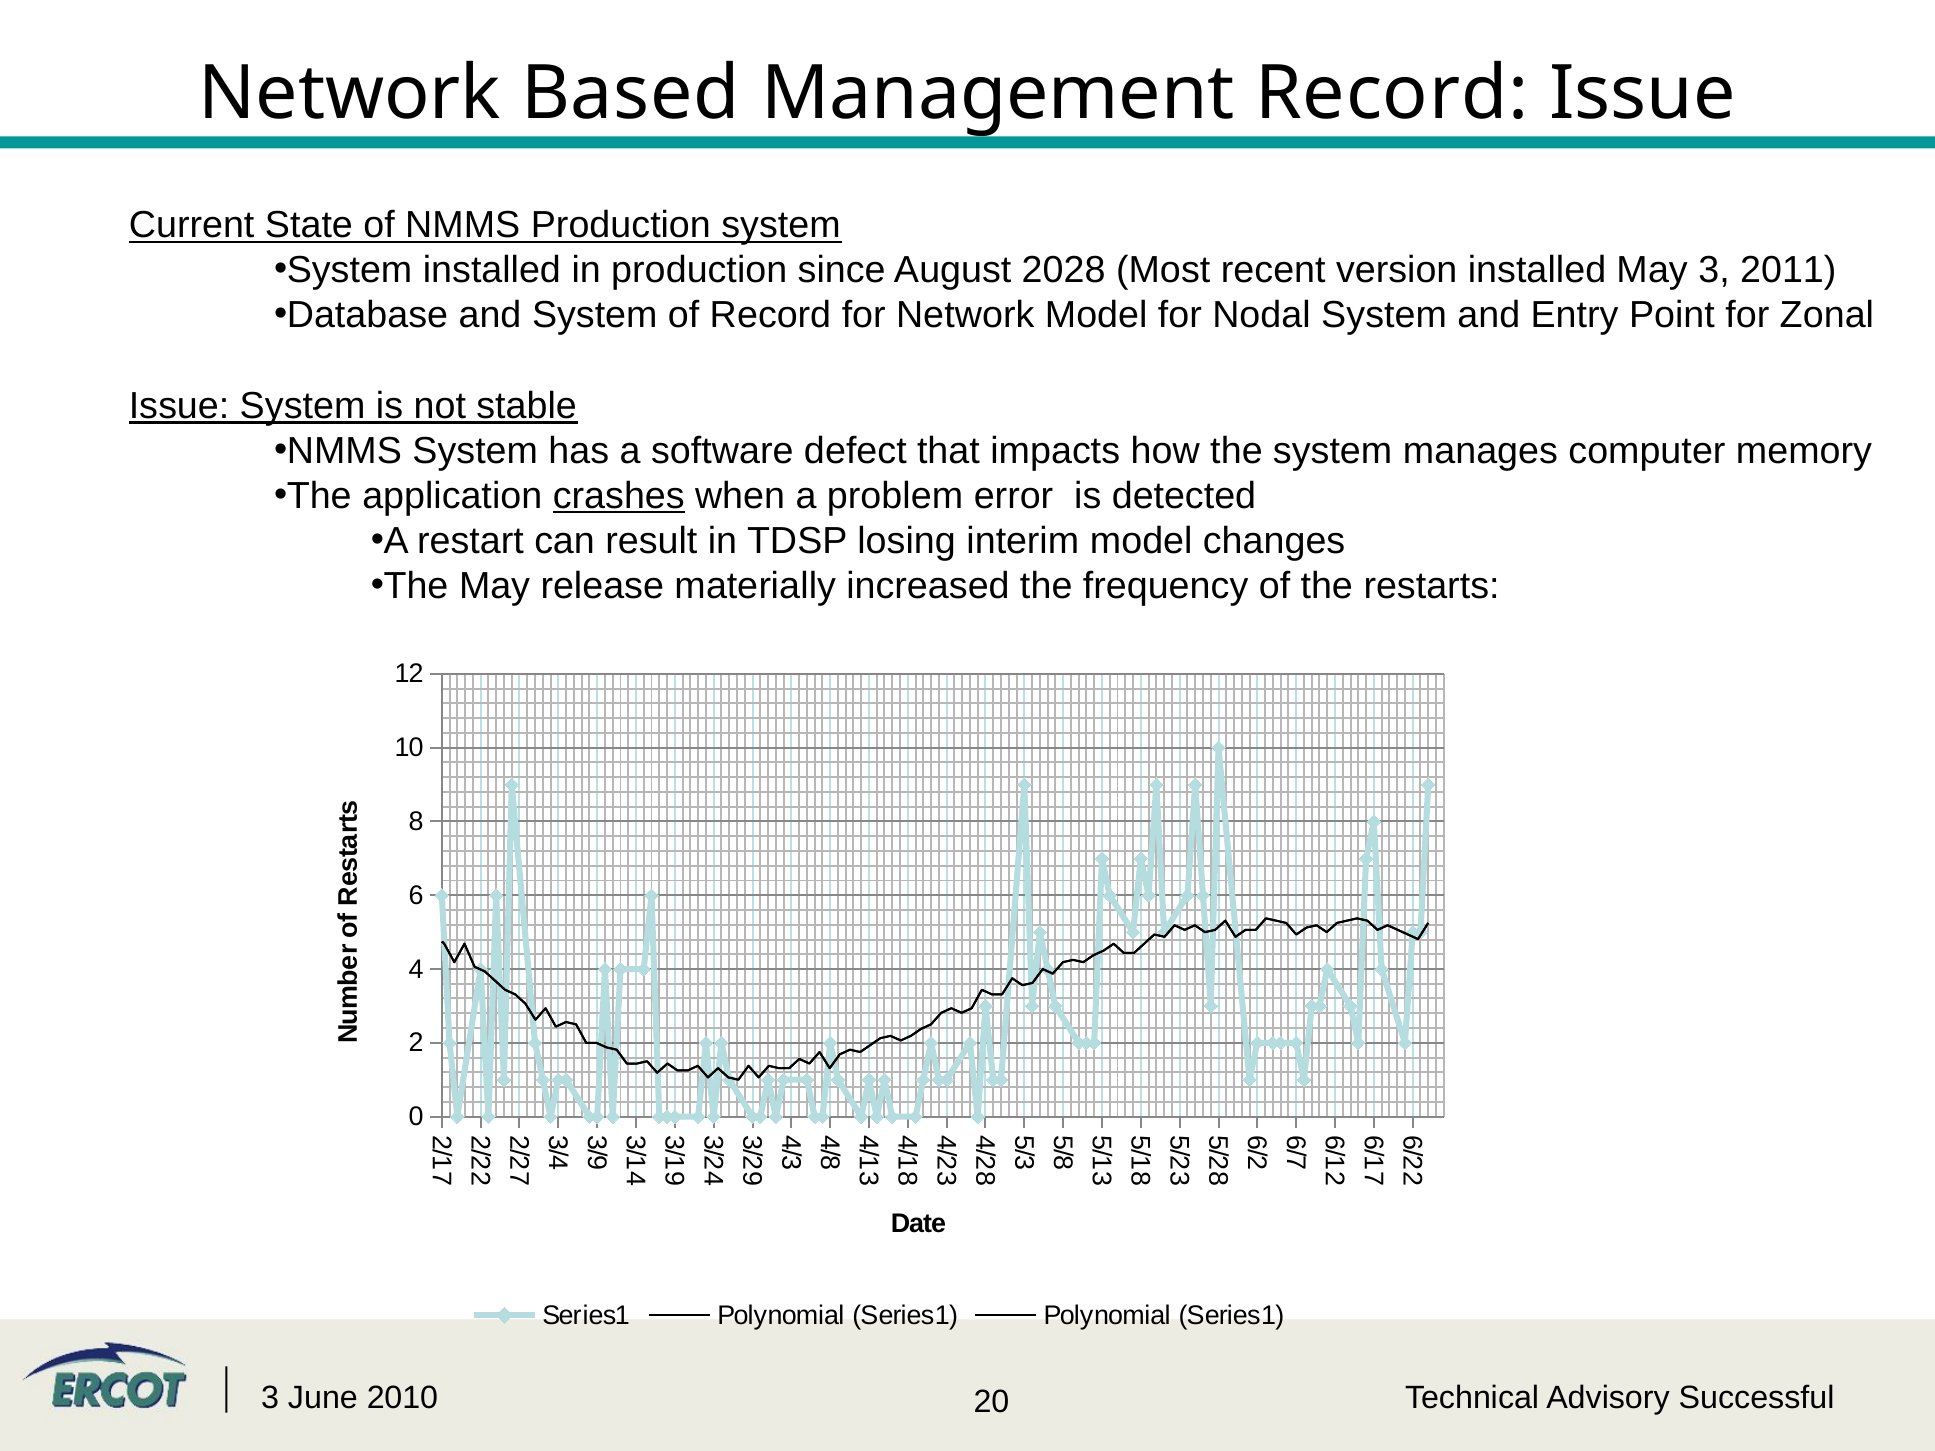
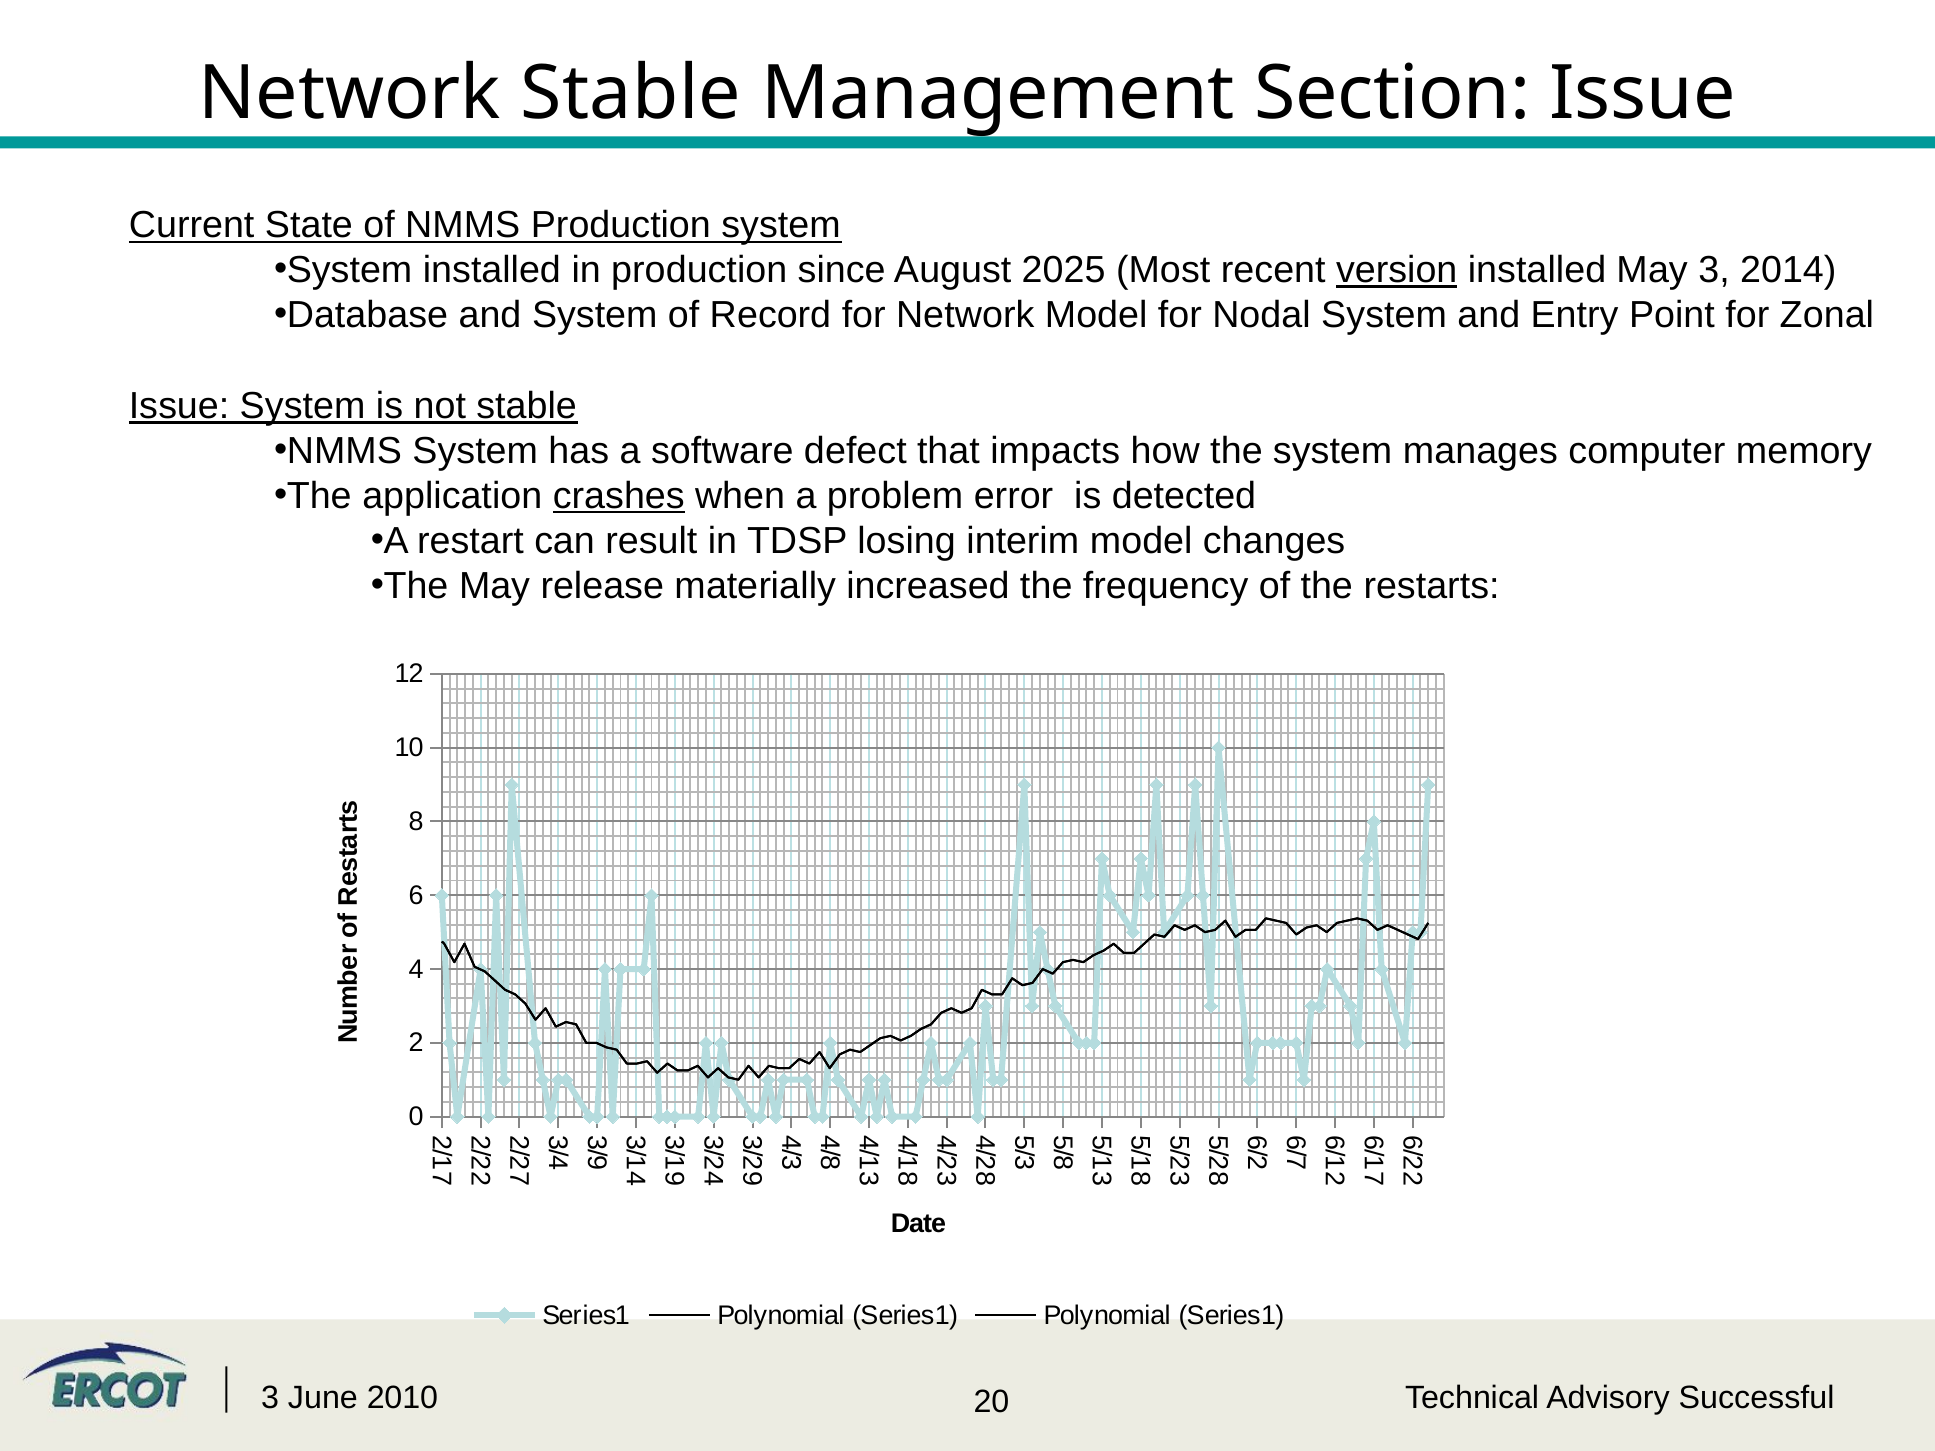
Network Based: Based -> Stable (631, 94)
Management Record: Record -> Section (1392, 94)
2028: 2028 -> 2025 (1064, 270)
version underline: none -> present (1397, 270)
2011: 2011 -> 2014 (1788, 270)
